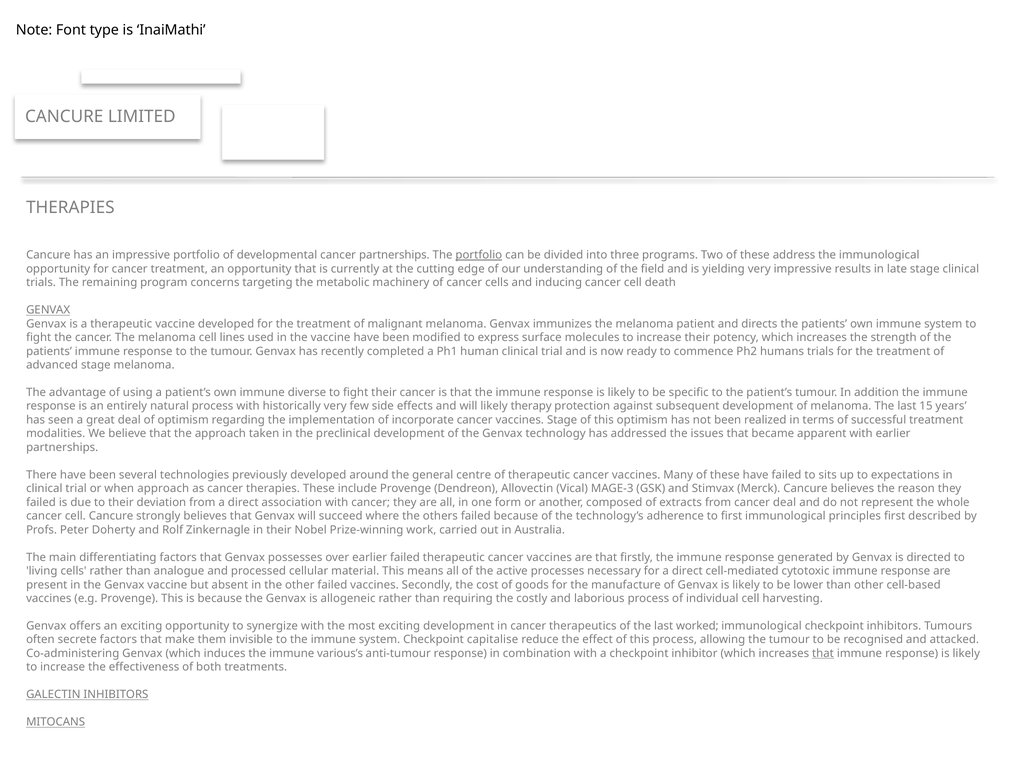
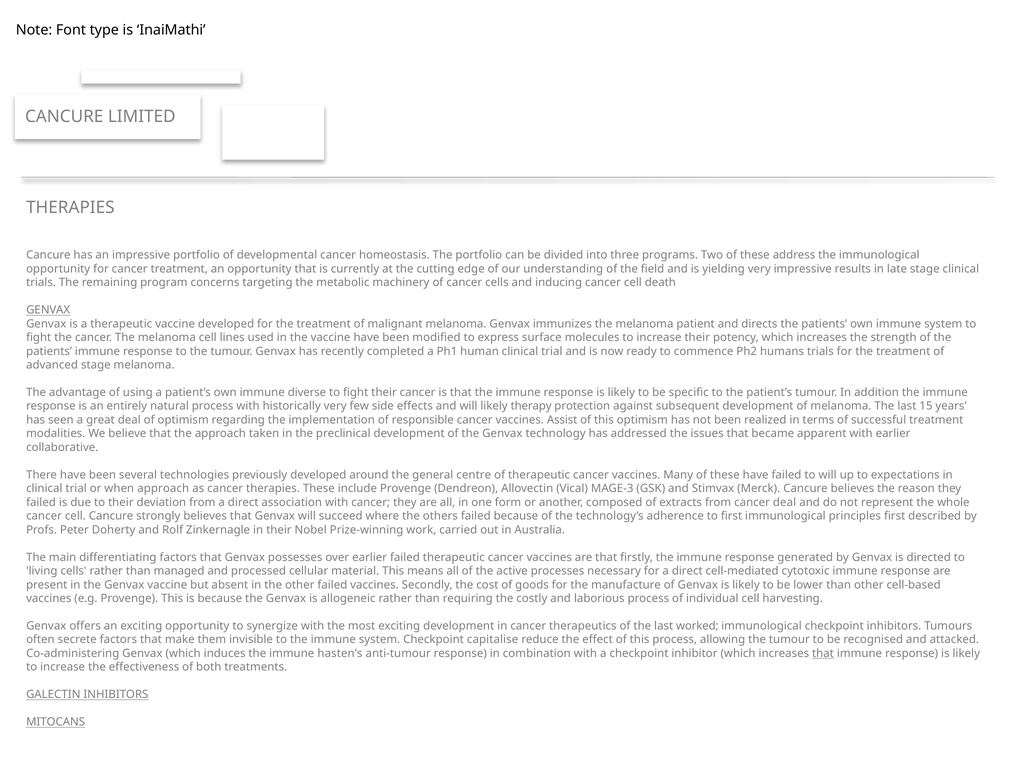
cancer partnerships: partnerships -> homeostasis (394, 255)
portfolio underline: present -> none (479, 255)
incorporate: incorporate -> responsible (423, 420)
vaccines Stage: Stage -> Assist (562, 420)
partnerships: partnerships -> collaborative (62, 447)
to sits: sits -> will (828, 474)
analogue: analogue -> managed (179, 570)
various’s: various’s -> hasten’s (340, 653)
